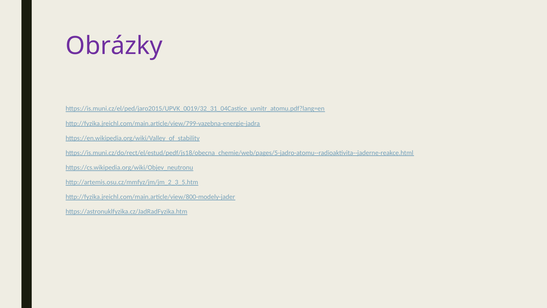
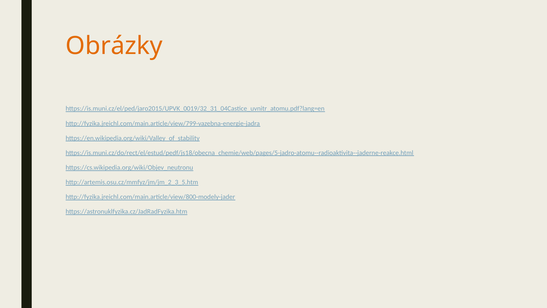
Obrázky colour: purple -> orange (114, 46)
